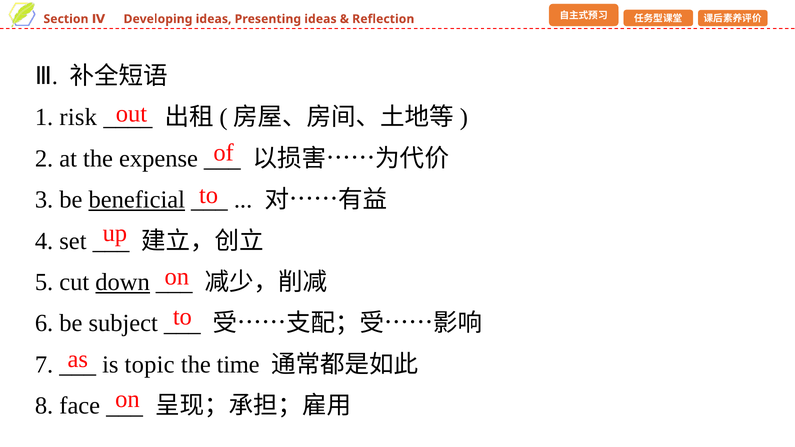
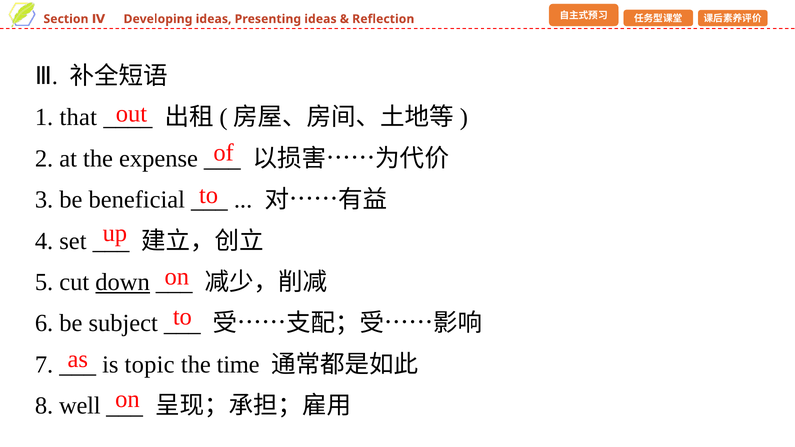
risk: risk -> that (78, 117)
beneficial underline: present -> none (137, 200)
face: face -> well (80, 406)
